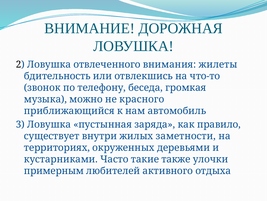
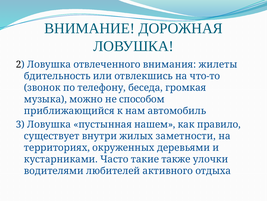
красного: красного -> способом (142, 99)
заряда: заряда -> нашем (155, 124)
примерным: примерным -> водителями (54, 170)
